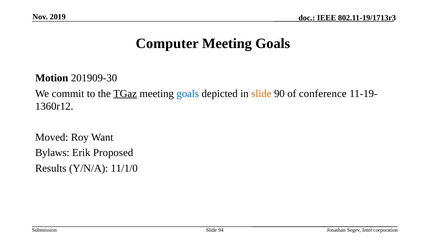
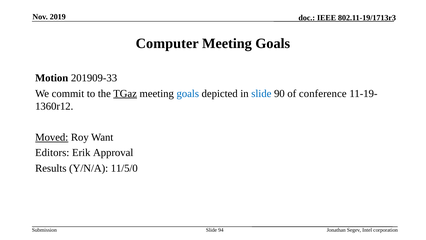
201909-30: 201909-30 -> 201909-33 (94, 78)
slide colour: orange -> blue (261, 93)
Moved underline: none -> present (52, 137)
Bylaws: Bylaws -> Editors (52, 153)
Proposed: Proposed -> Approval (113, 153)
11/1/0: 11/1/0 -> 11/5/0 (124, 168)
